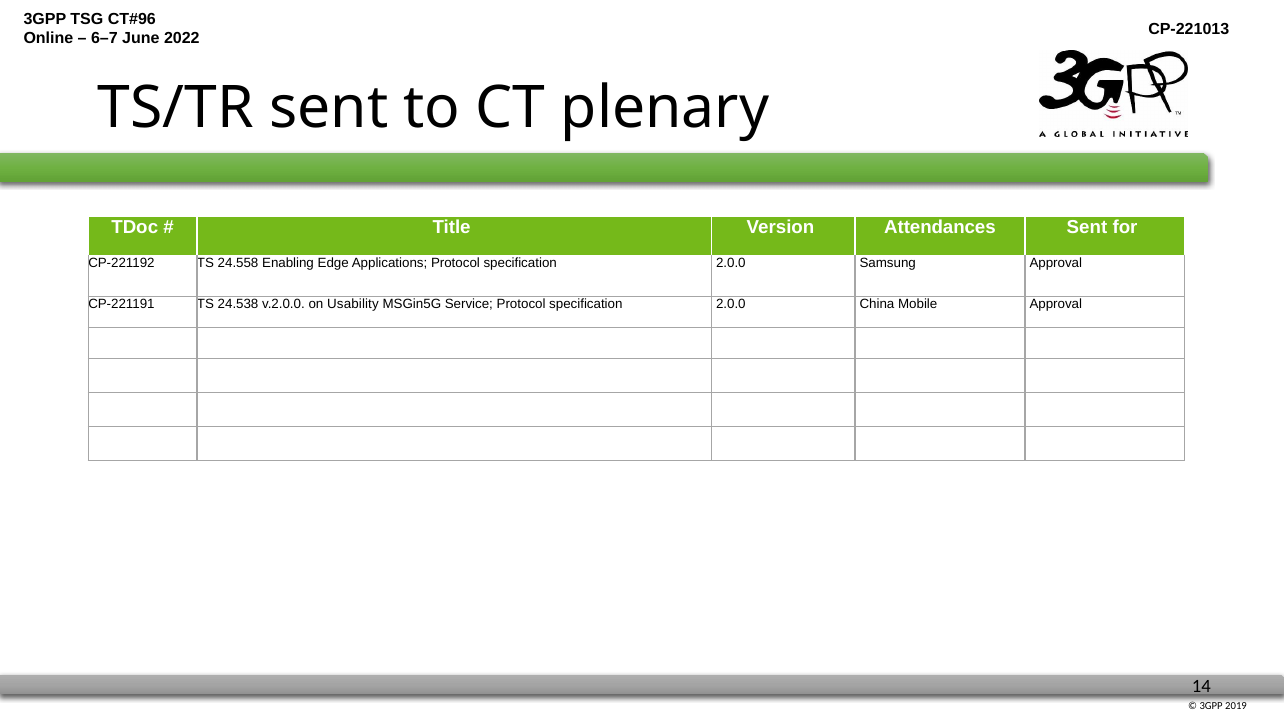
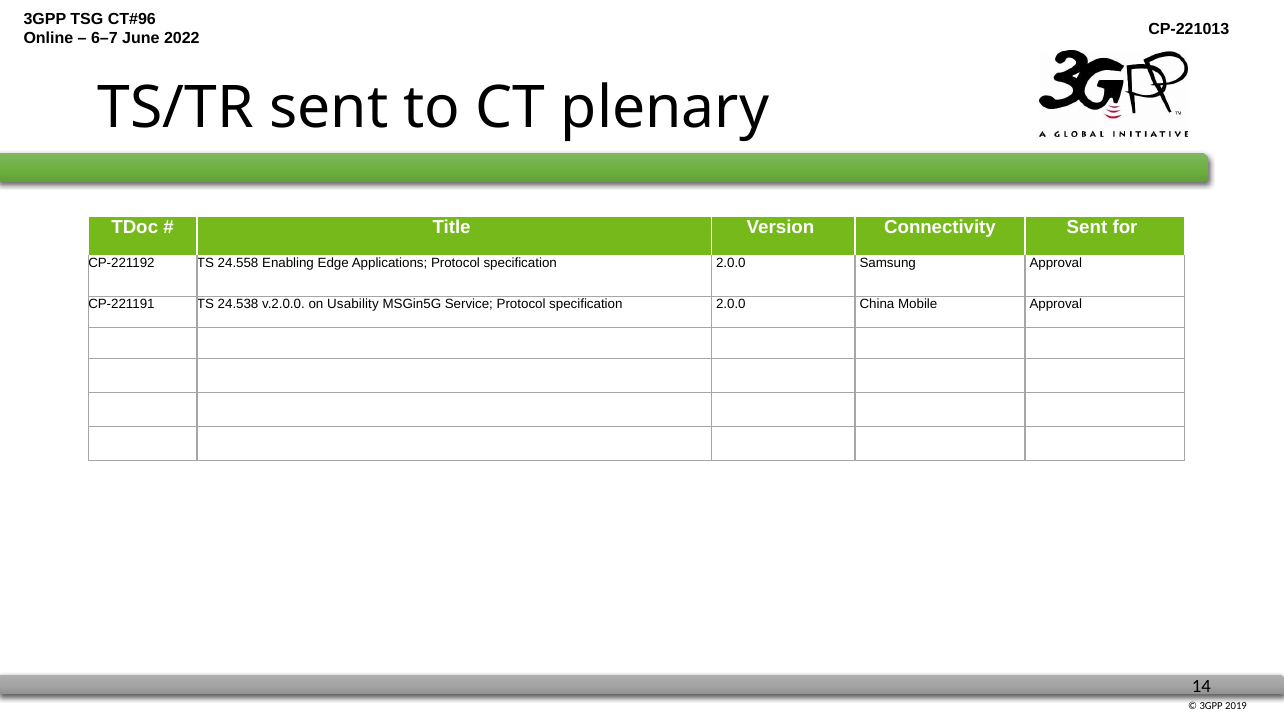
Attendances: Attendances -> Connectivity (940, 227)
